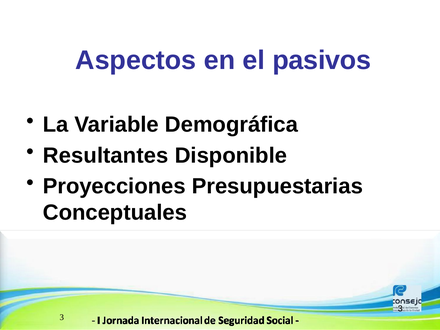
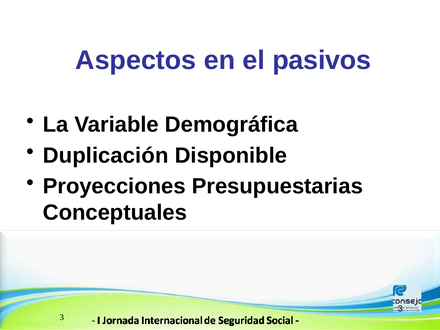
Resultantes: Resultantes -> Duplicación (106, 156)
